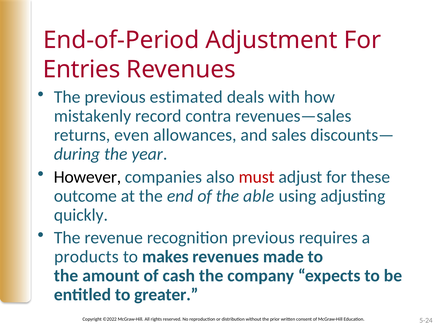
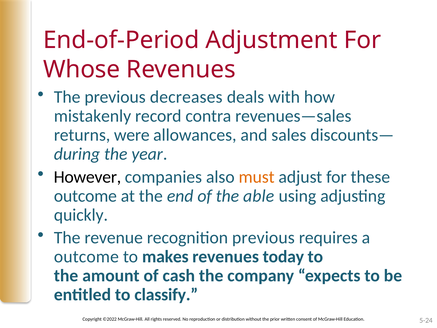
Entries: Entries -> Whose (82, 69)
estimated: estimated -> decreases (186, 97)
even: even -> were (132, 135)
must colour: red -> orange (257, 177)
products: products -> outcome (86, 256)
made: made -> today (283, 256)
greater: greater -> classify (166, 295)
